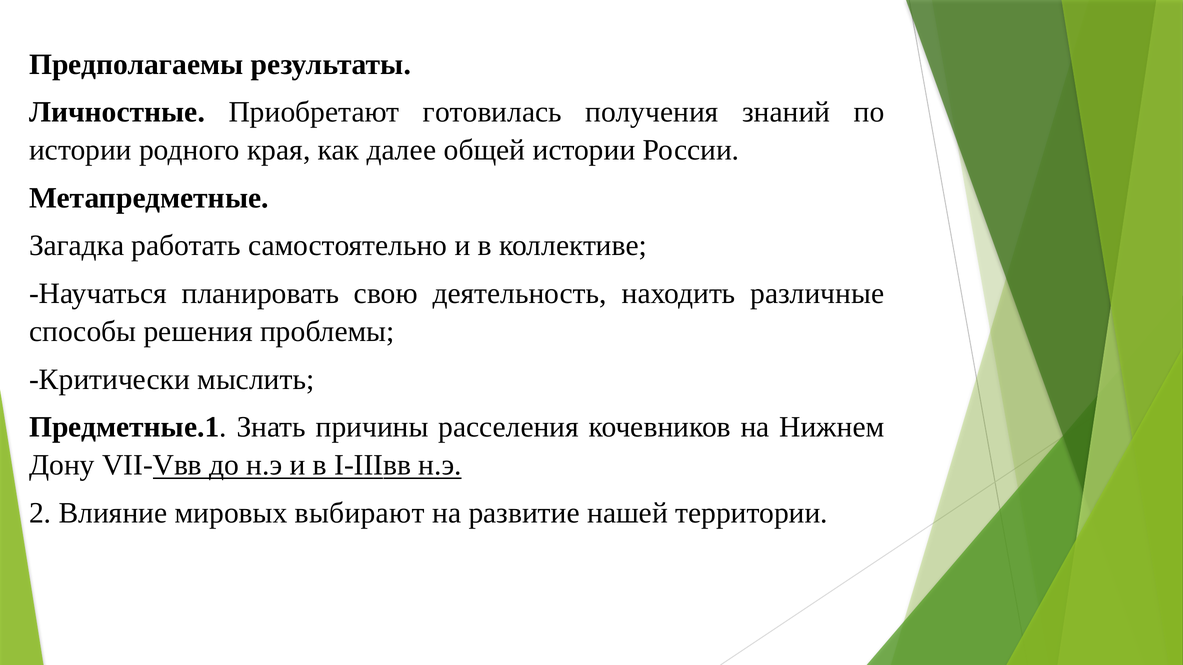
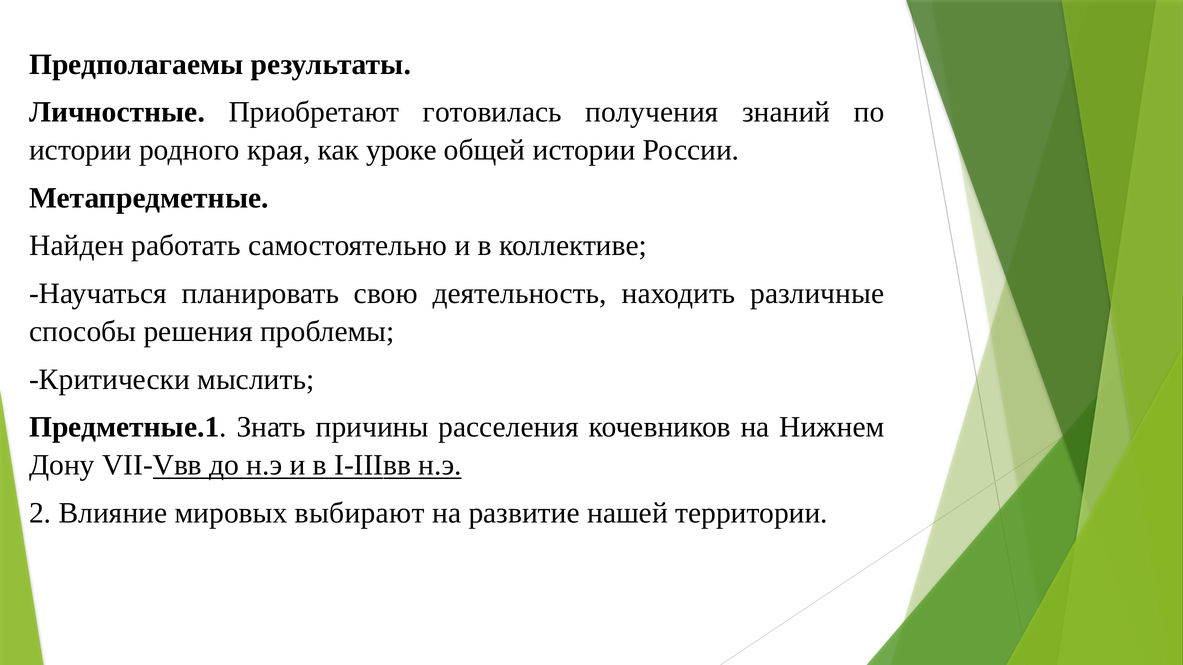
далее: далее -> уроке (402, 150)
Загадка: Загадка -> Найден (77, 246)
